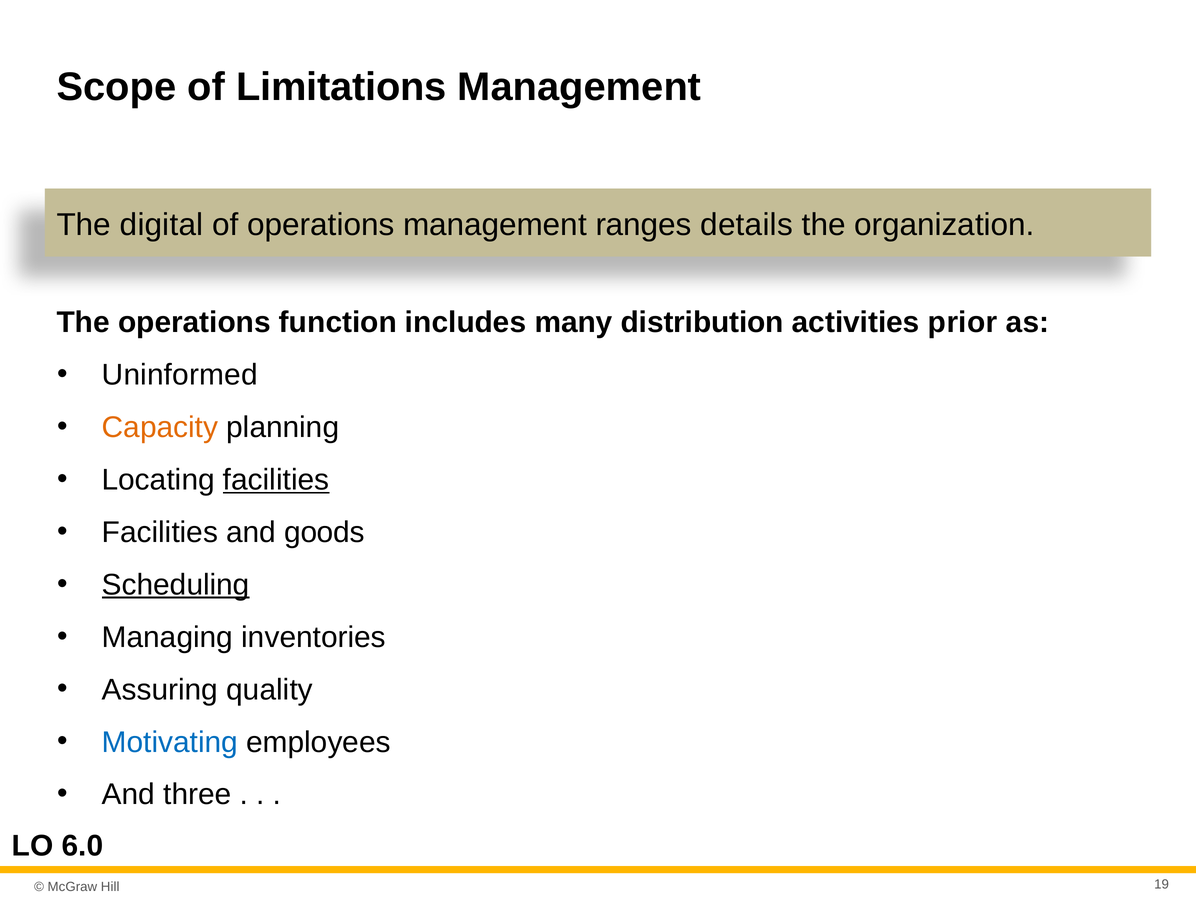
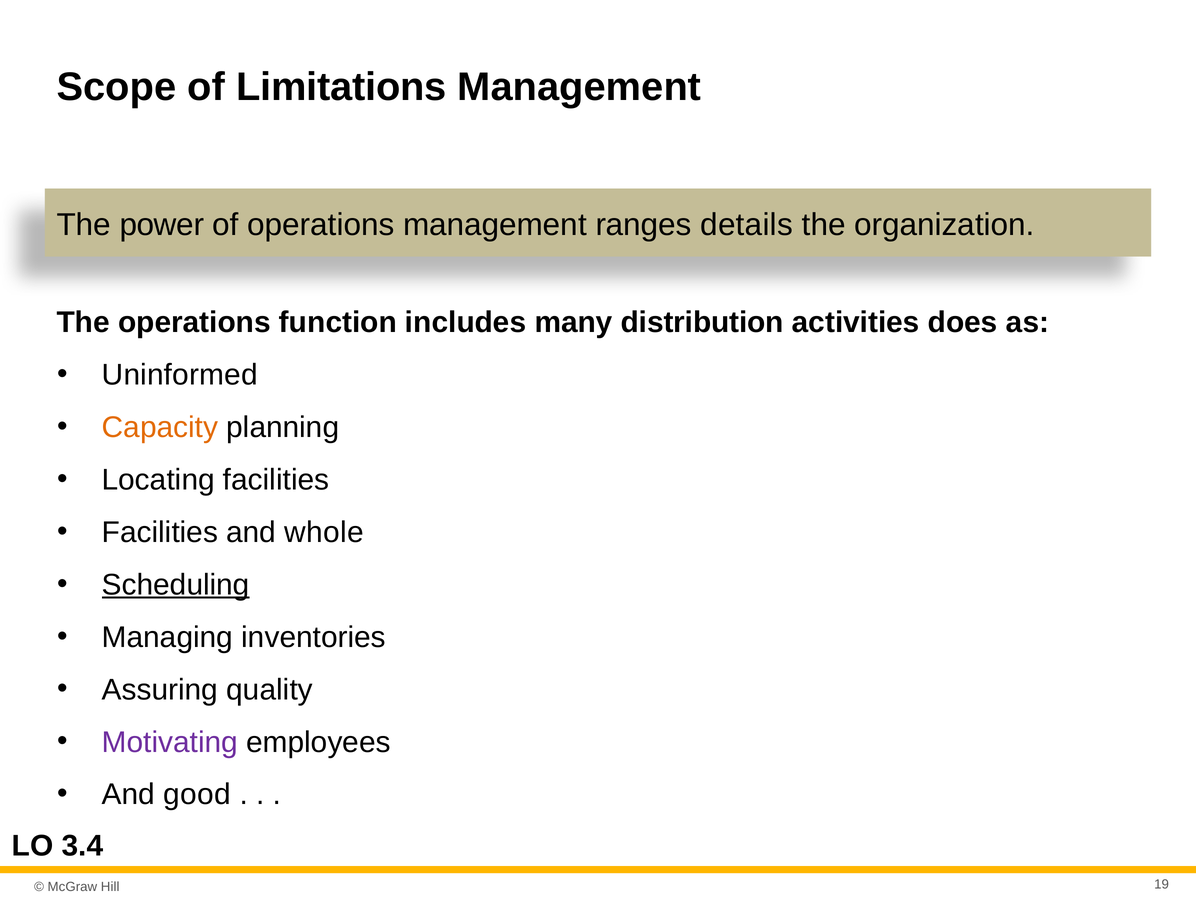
digital: digital -> power (162, 225)
prior: prior -> does (963, 323)
facilities underline: present -> none (276, 480)
goods: goods -> whole (324, 532)
Motivating colour: blue -> purple (170, 742)
three: three -> good (197, 795)
6.0: 6.0 -> 3.4 (82, 846)
